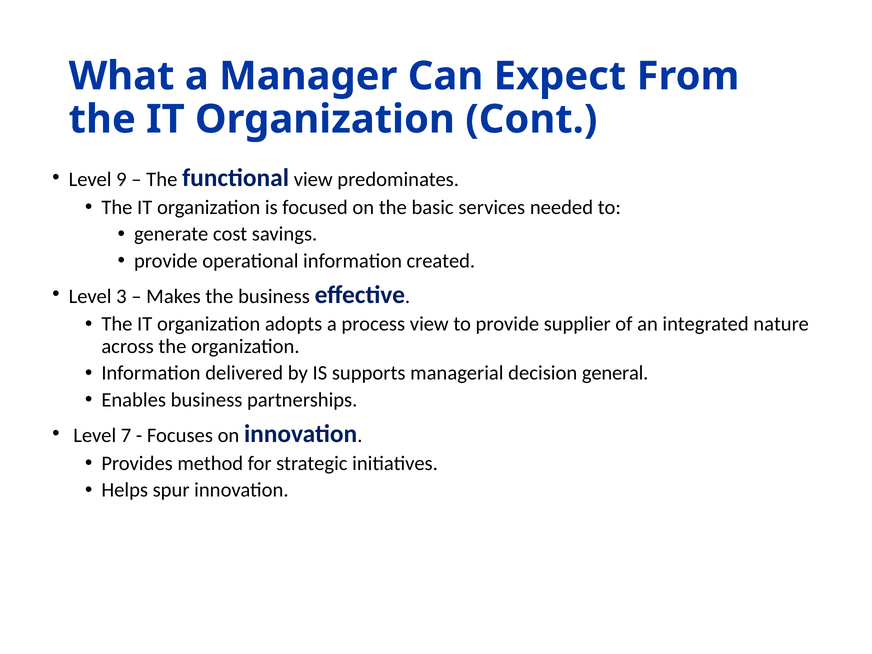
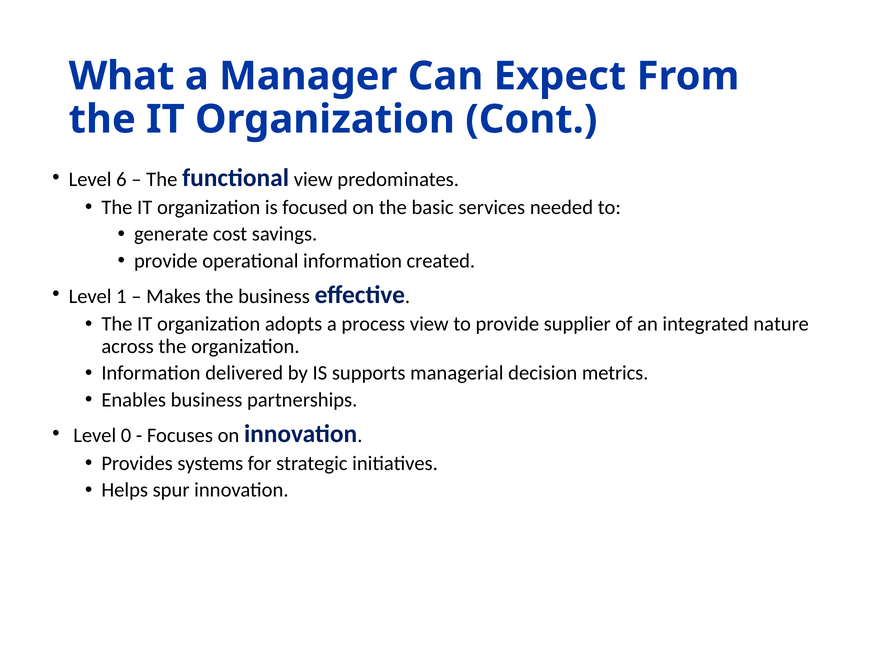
9: 9 -> 6 (121, 179)
3: 3 -> 1 (121, 296)
general: general -> metrics (615, 373)
7: 7 -> 0 (126, 435)
method: method -> systems (210, 463)
